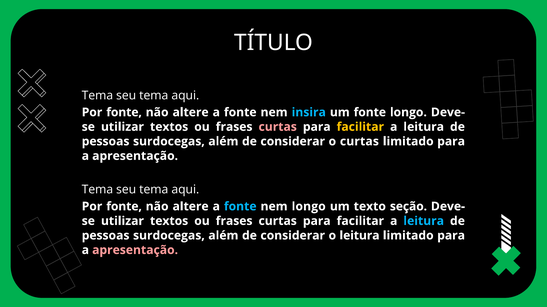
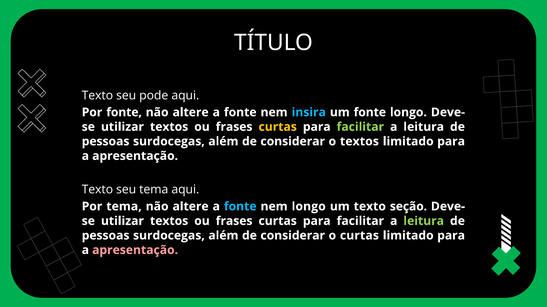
Tema: Tema -> Texto (97, 96)
tema: tema -> pode (154, 96)
curtas colour: pink -> yellow (278, 127)
facilitar colour: yellow -> light green (360, 127)
o curtas: curtas -> textos (359, 142)
Tema: Tema -> Texto (97, 190)
fonte: fonte -> tema (124, 207)
leitura colour: light blue -> light green (424, 221)
o leitura: leitura -> curtas (359, 236)
